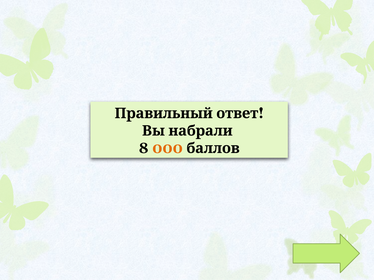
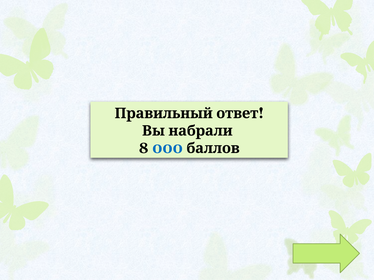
000 colour: orange -> blue (168, 148)
